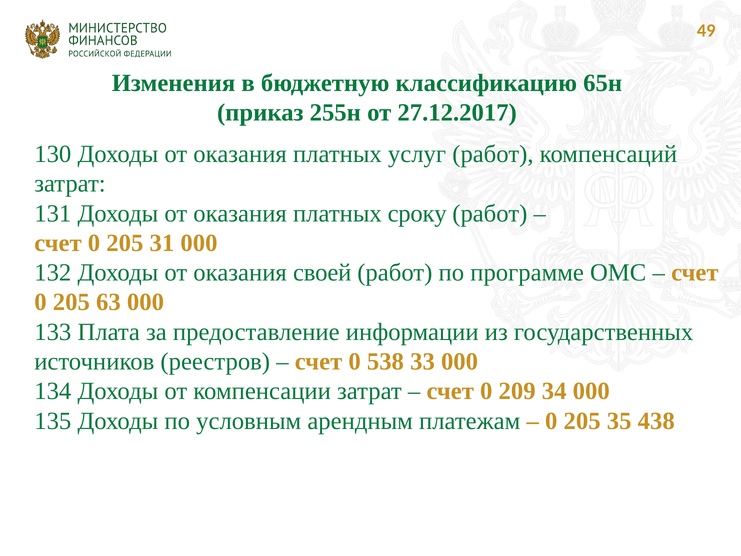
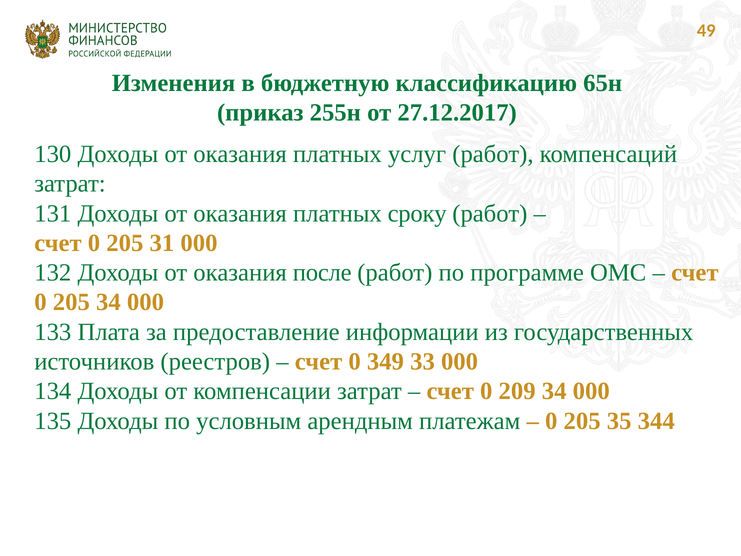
своей: своей -> после (322, 273)
205 63: 63 -> 34 (108, 302)
538: 538 -> 349 (385, 361)
438: 438 -> 344 (656, 421)
